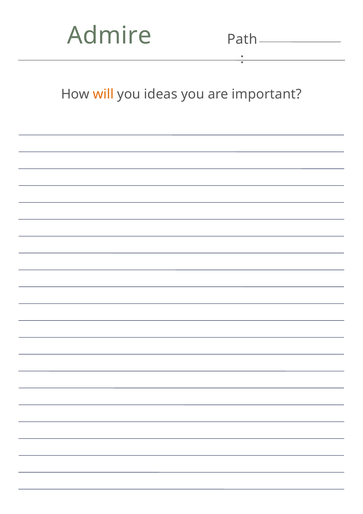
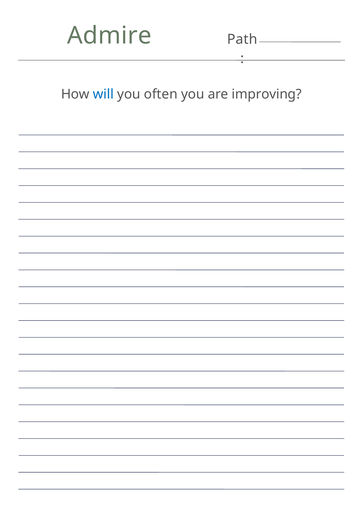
will colour: orange -> blue (103, 94)
ideas: ideas -> often (161, 94)
important: important -> improving (267, 94)
